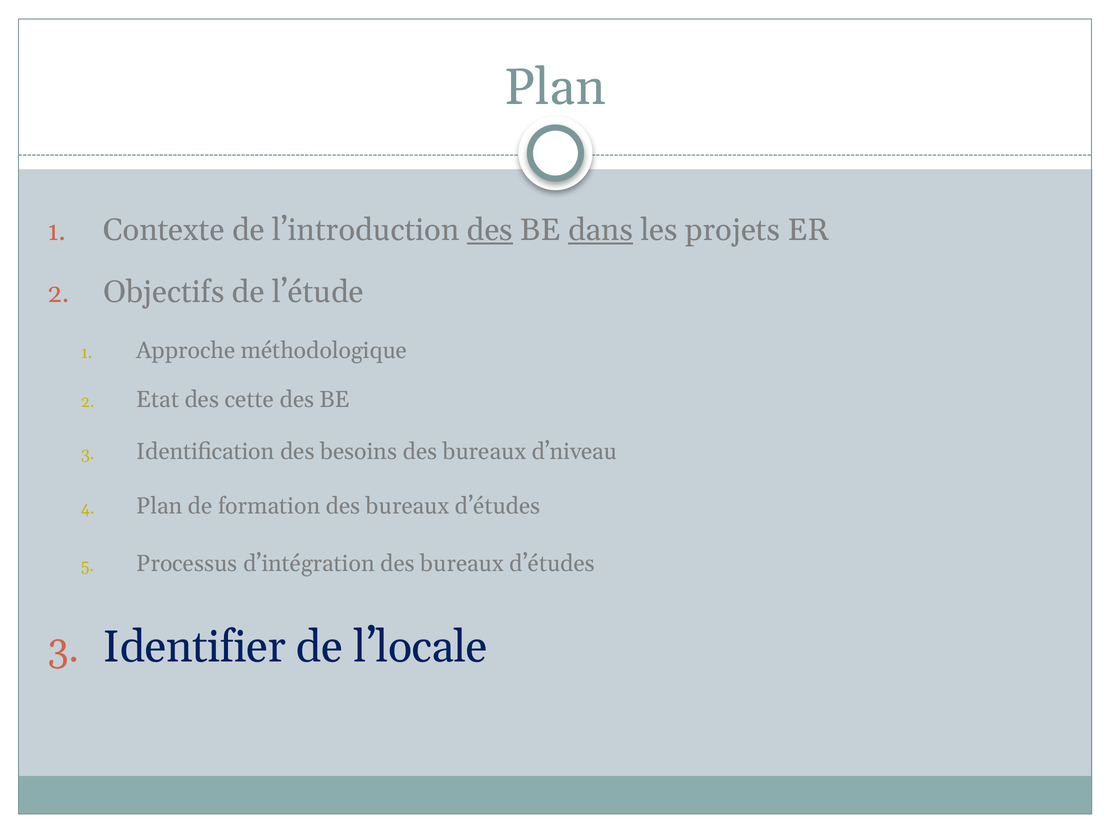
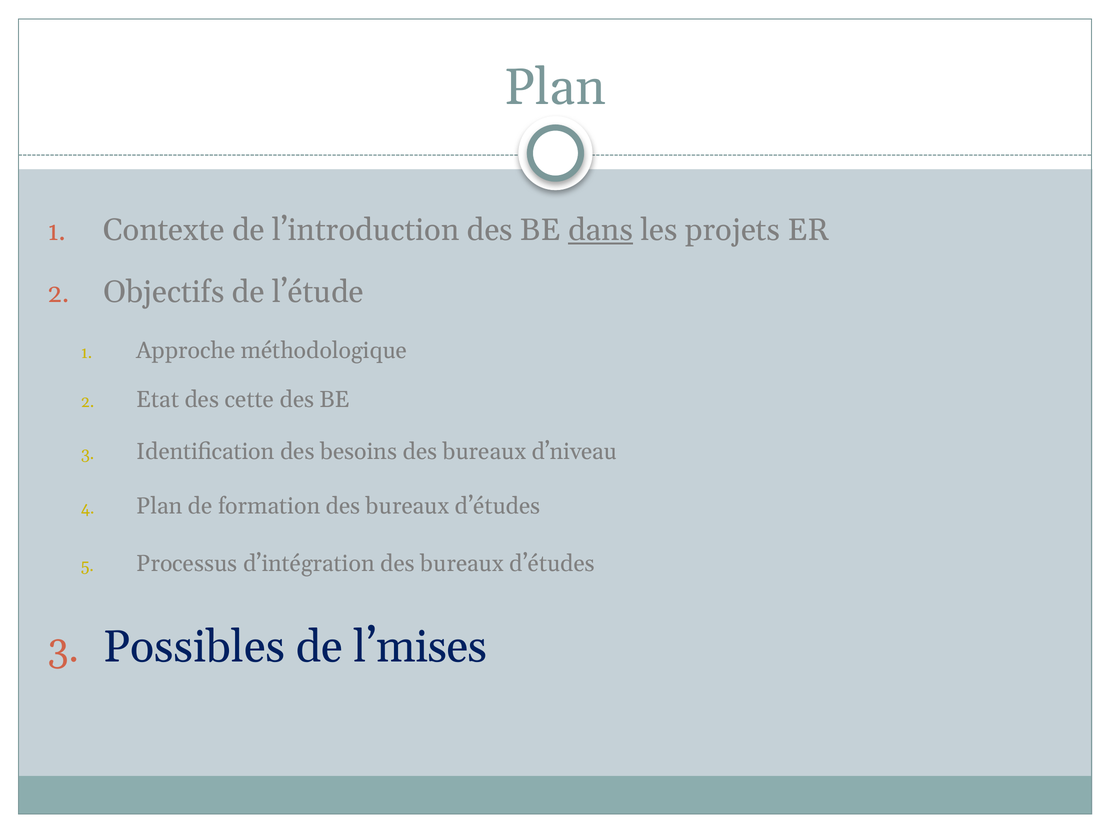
des underline: present -> none (490, 230)
Identifier: Identifier -> Possibles (194, 647)
l’locale: l’locale -> l’mises (421, 647)
